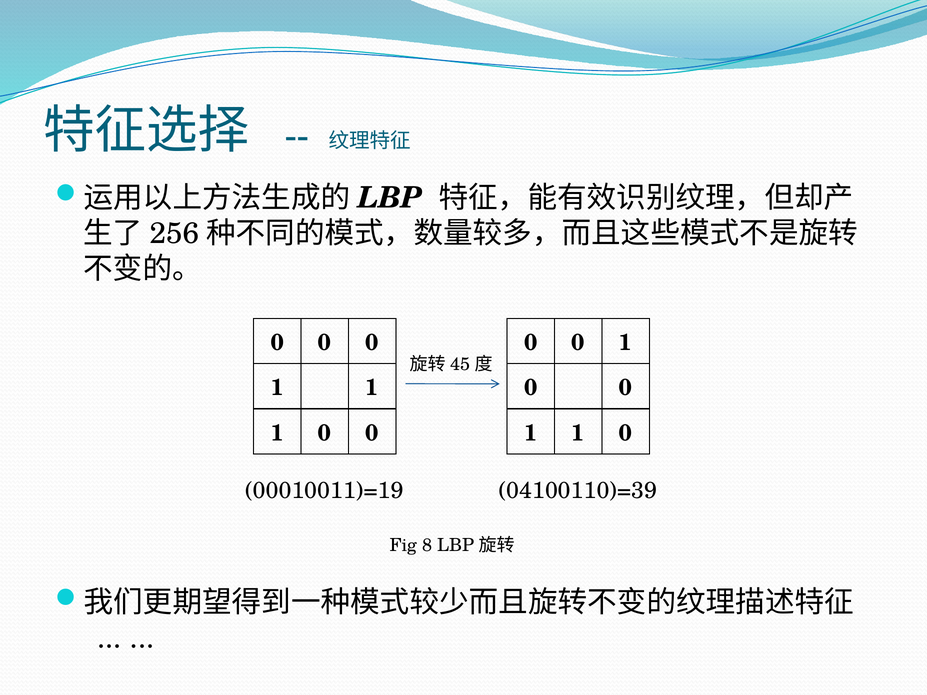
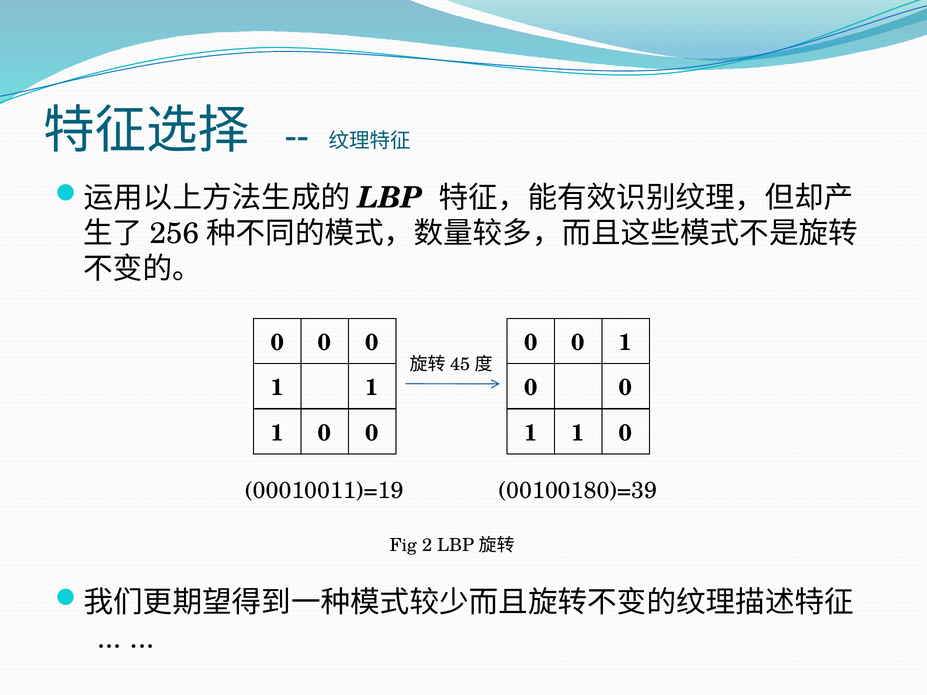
04100110)=39: 04100110)=39 -> 00100180)=39 (578, 491)
8: 8 -> 2 (427, 545)
